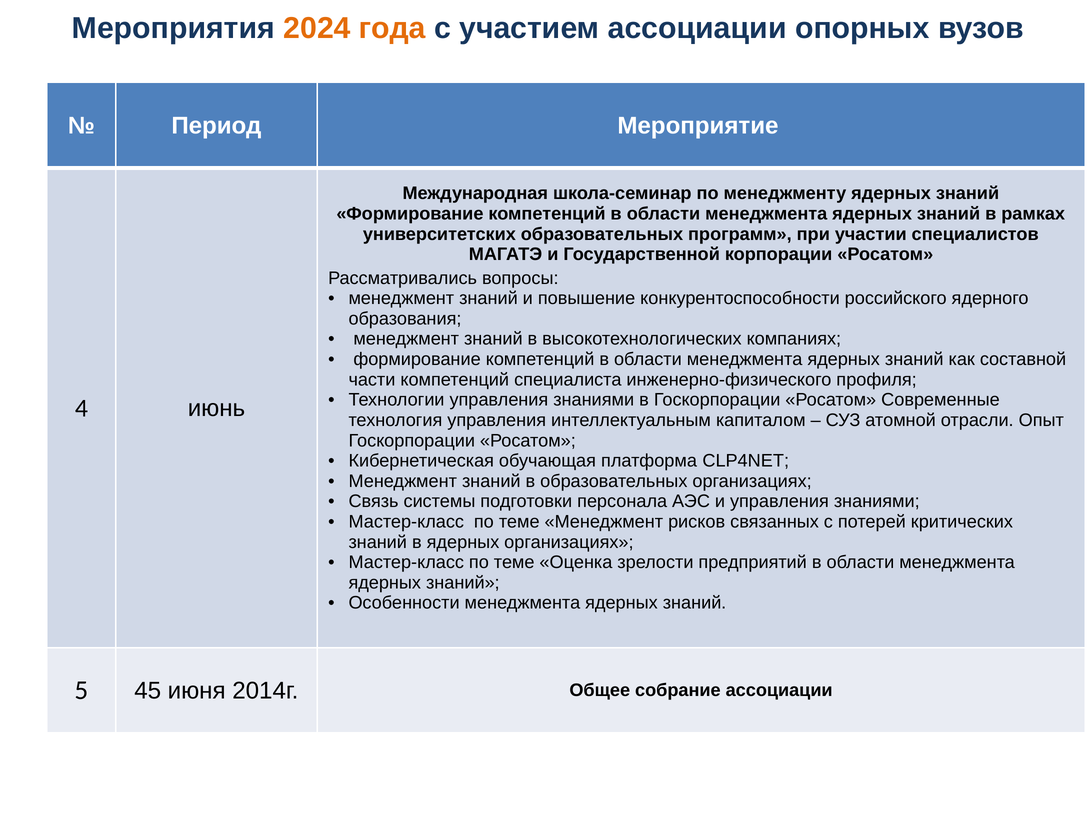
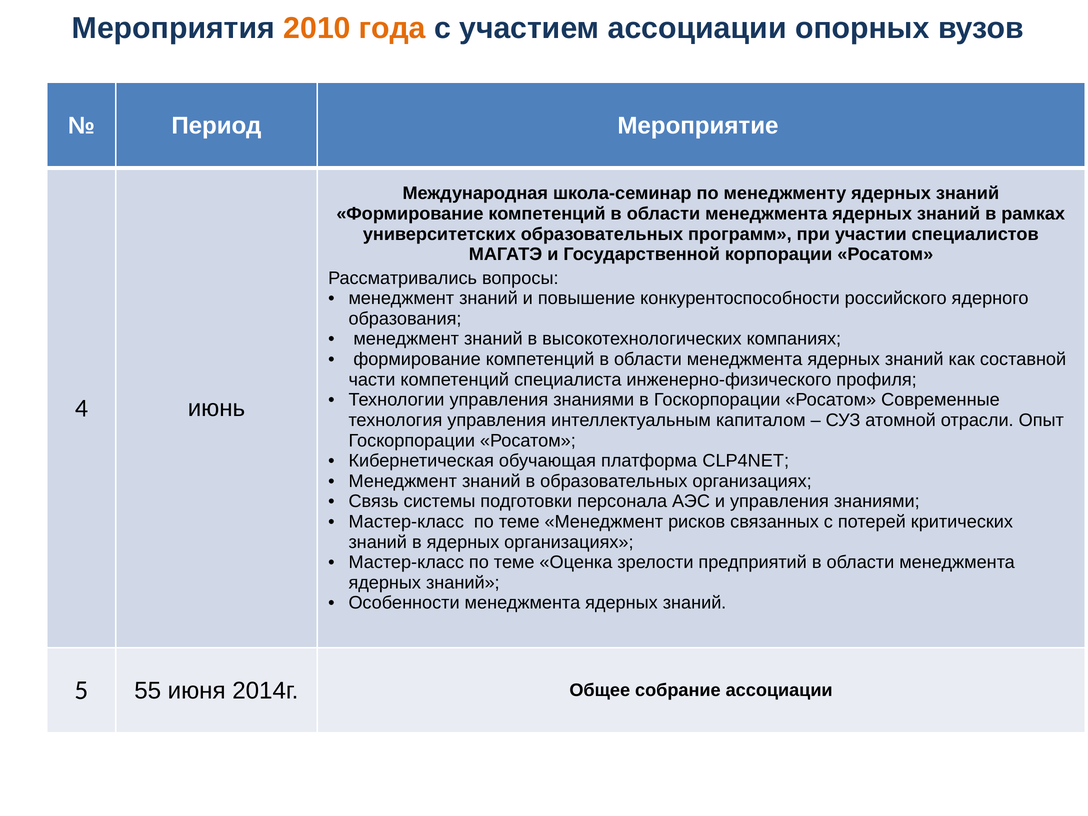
2024: 2024 -> 2010 (317, 28)
45: 45 -> 55 (148, 691)
